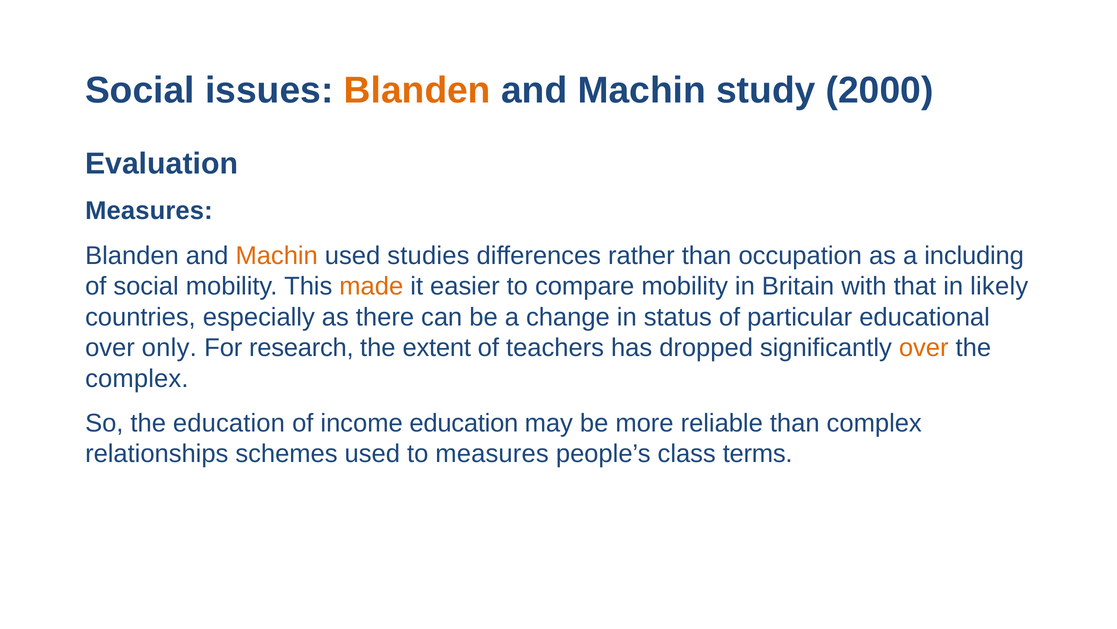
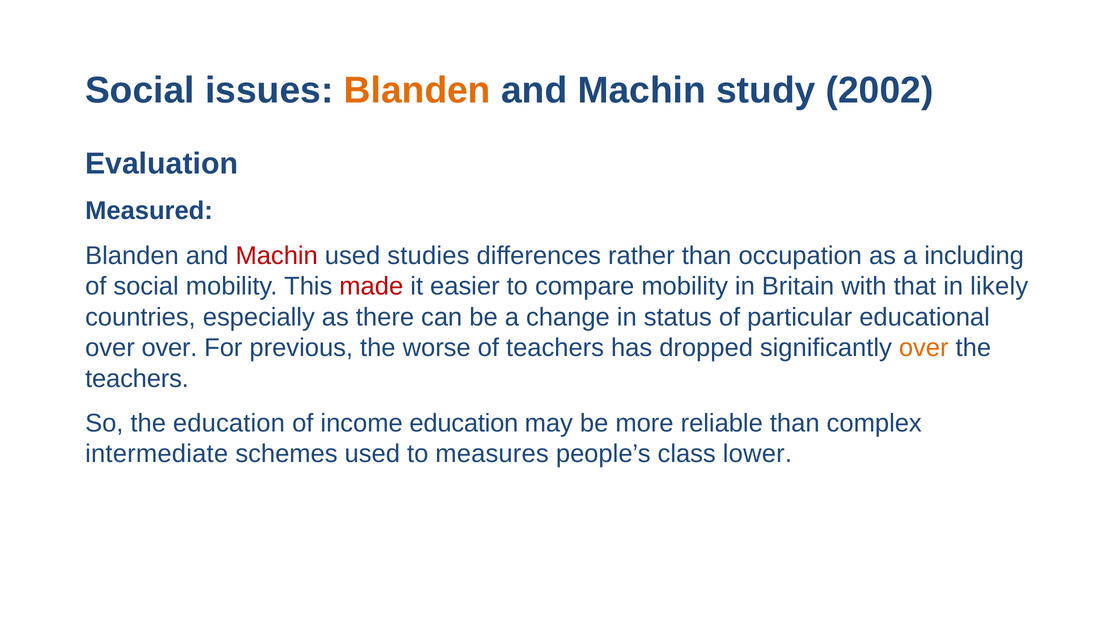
2000: 2000 -> 2002 (880, 90)
Measures: Measures -> Measured (149, 211)
Machin colour: orange -> red (277, 255)
made colour: orange -> red (371, 286)
over only: only -> over (170, 347)
research: research -> previous (301, 347)
extent: extent -> worse (437, 347)
complex: complex -> teachers (137, 378)
relationships: relationships -> intermediate (157, 453)
terms: terms -> lower (757, 453)
